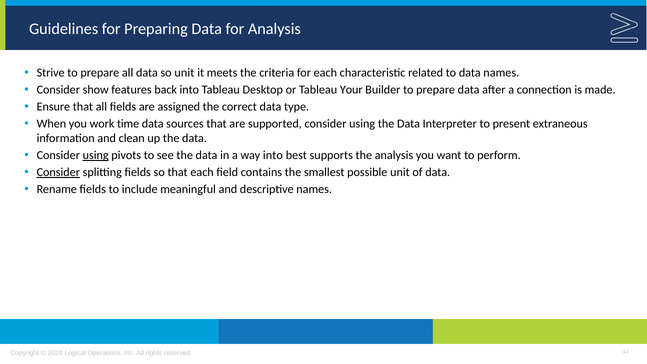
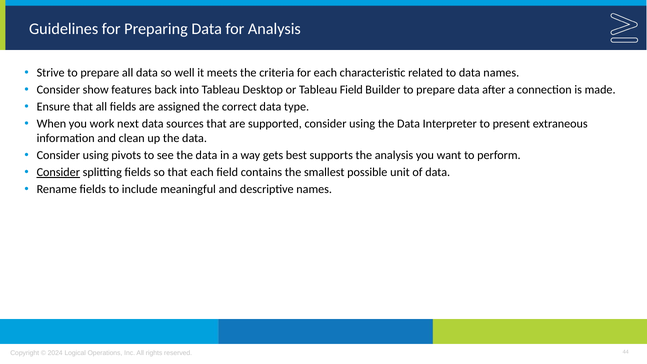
so unit: unit -> well (184, 73)
Tableau Your: Your -> Field (351, 90)
time: time -> next (128, 124)
using underline: present -> none (96, 155)
way into: into -> gets (273, 155)
